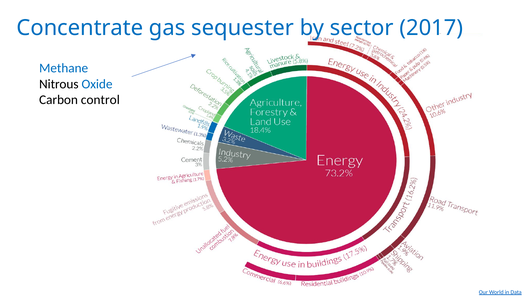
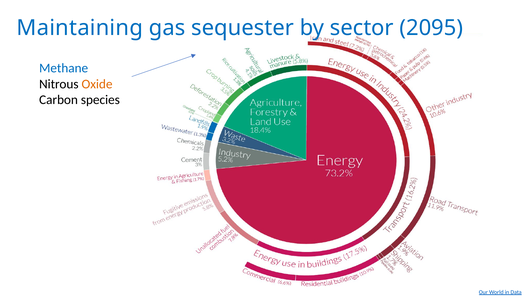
Concentrate: Concentrate -> Maintaining (80, 28)
2017: 2017 -> 2095 (431, 28)
Oxide colour: blue -> orange (97, 84)
control: control -> species (100, 100)
